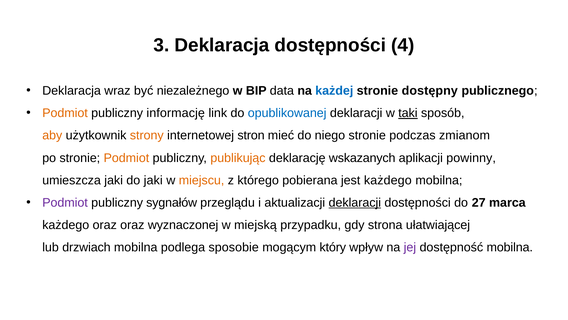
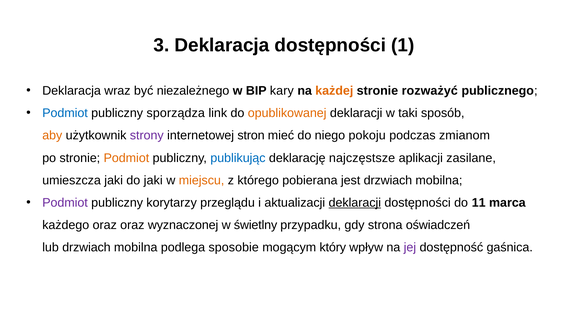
4: 4 -> 1 (403, 45)
data: data -> kary (282, 91)
każdej colour: blue -> orange (334, 91)
dostępny: dostępny -> rozważyć (430, 91)
Podmiot colour: orange -> blue (65, 113)
informację: informację -> sporządza (176, 113)
opublikowanej colour: blue -> orange (287, 113)
taki underline: present -> none (408, 113)
strony colour: orange -> purple (147, 135)
niego stronie: stronie -> pokoju (367, 135)
publikując colour: orange -> blue (238, 158)
wskazanych: wskazanych -> najczęstsze (362, 158)
powinny: powinny -> zasilane (471, 158)
jest każdego: każdego -> drzwiach (388, 180)
sygnałów: sygnałów -> korytarzy (172, 202)
27: 27 -> 11 (479, 202)
miejską: miejską -> świetlny (256, 225)
ułatwiającej: ułatwiającej -> oświadczeń (438, 225)
dostępność mobilna: mobilna -> gaśnica (510, 247)
